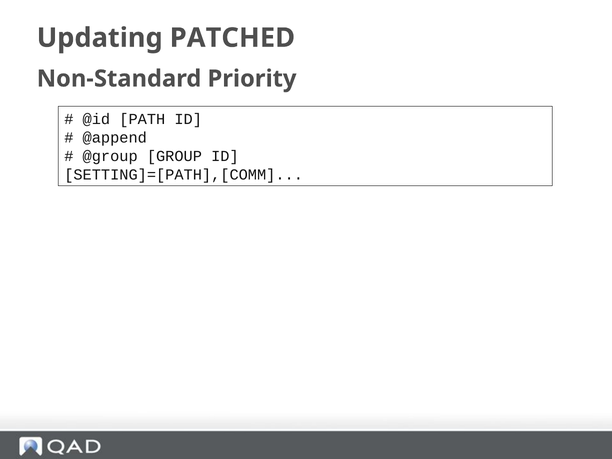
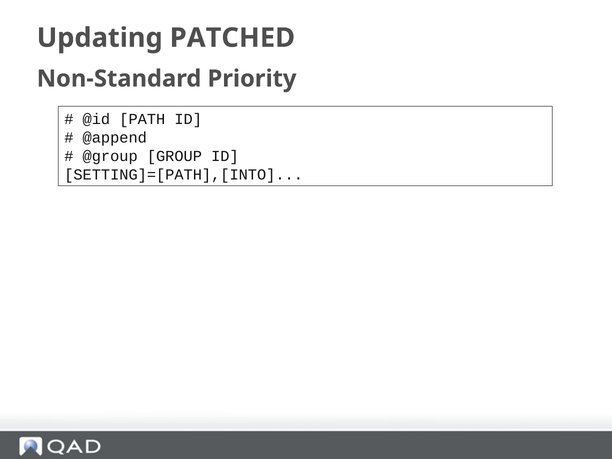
SETTING]=[PATH],[COMM: SETTING]=[PATH],[COMM -> SETTING]=[PATH],[INTO (184, 175)
